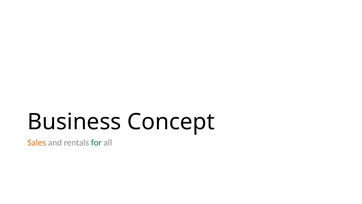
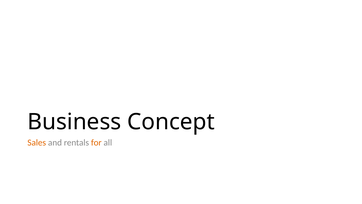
for colour: green -> orange (96, 142)
